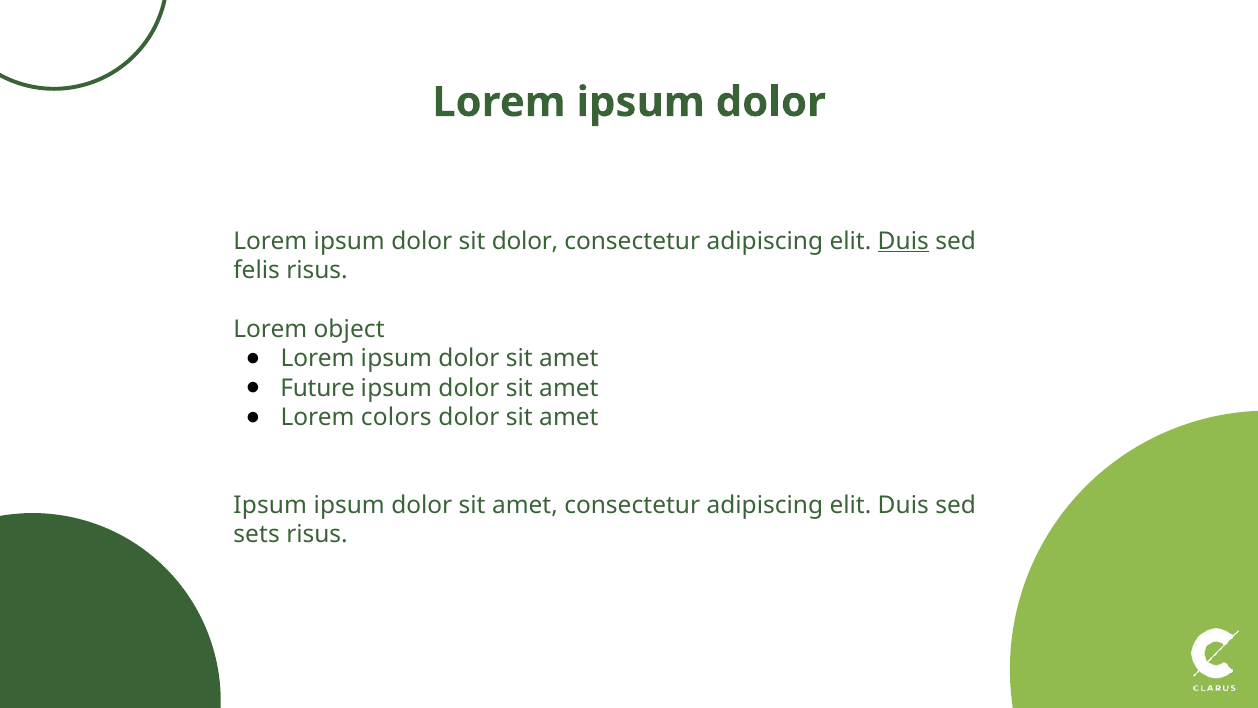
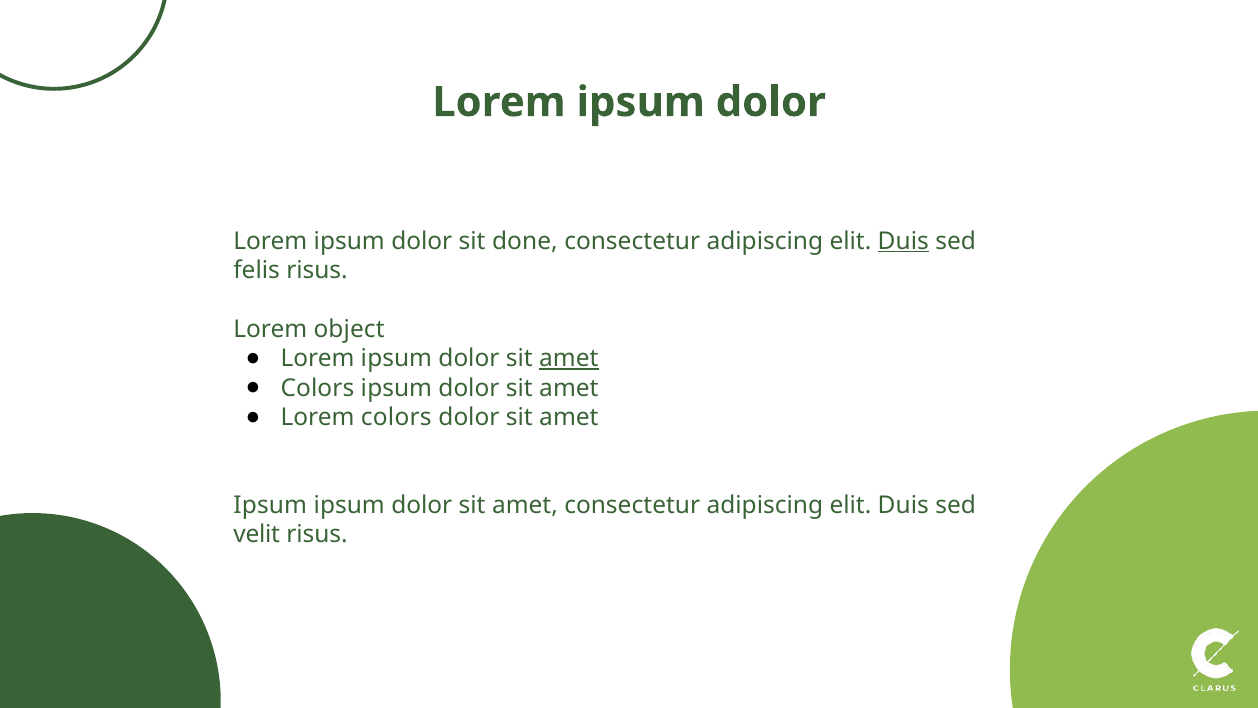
sit dolor: dolor -> done (525, 241)
amet underline: none -> present (569, 358)
Future: Future -> Colors (317, 388)
sets: sets -> velit (257, 535)
